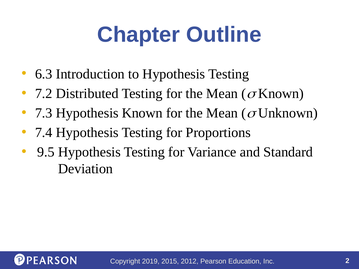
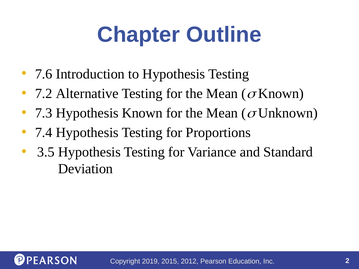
6.3: 6.3 -> 7.6 (44, 74)
Distributed: Distributed -> Alternative (87, 94)
9.5: 9.5 -> 3.5 (46, 152)
